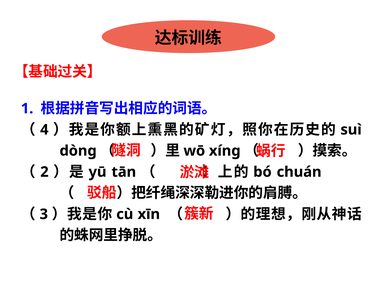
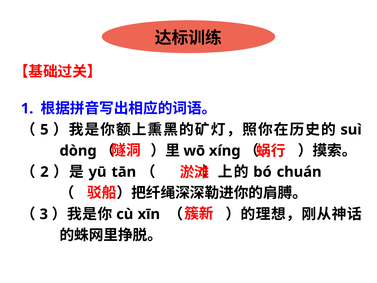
4: 4 -> 5 (44, 130)
